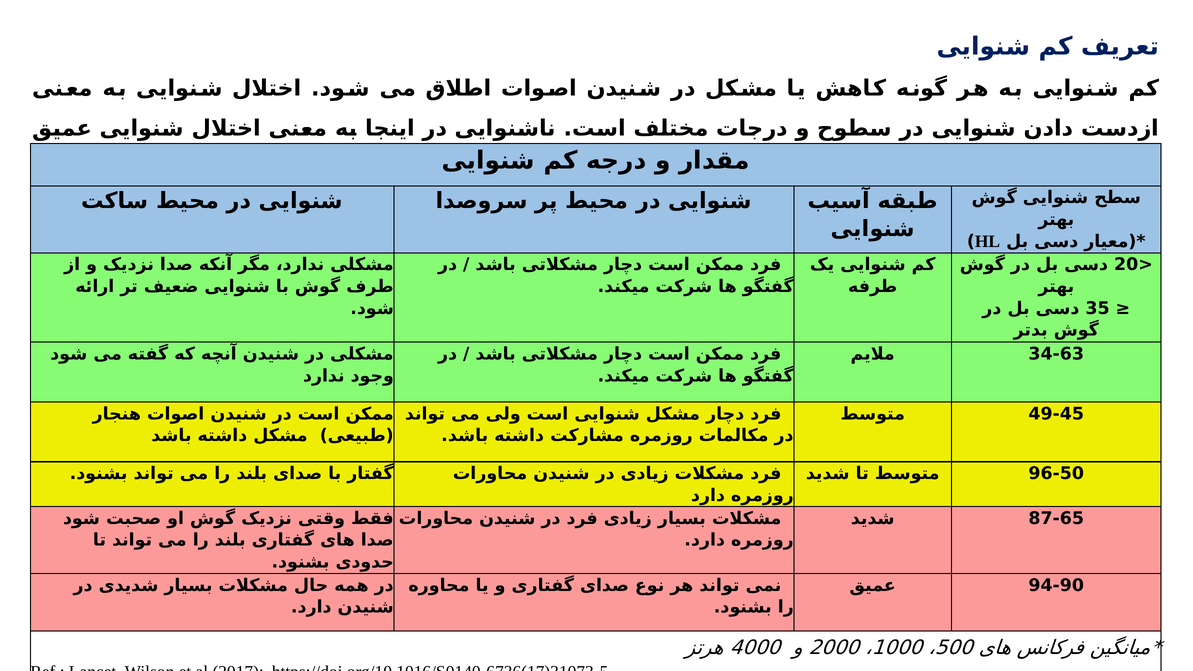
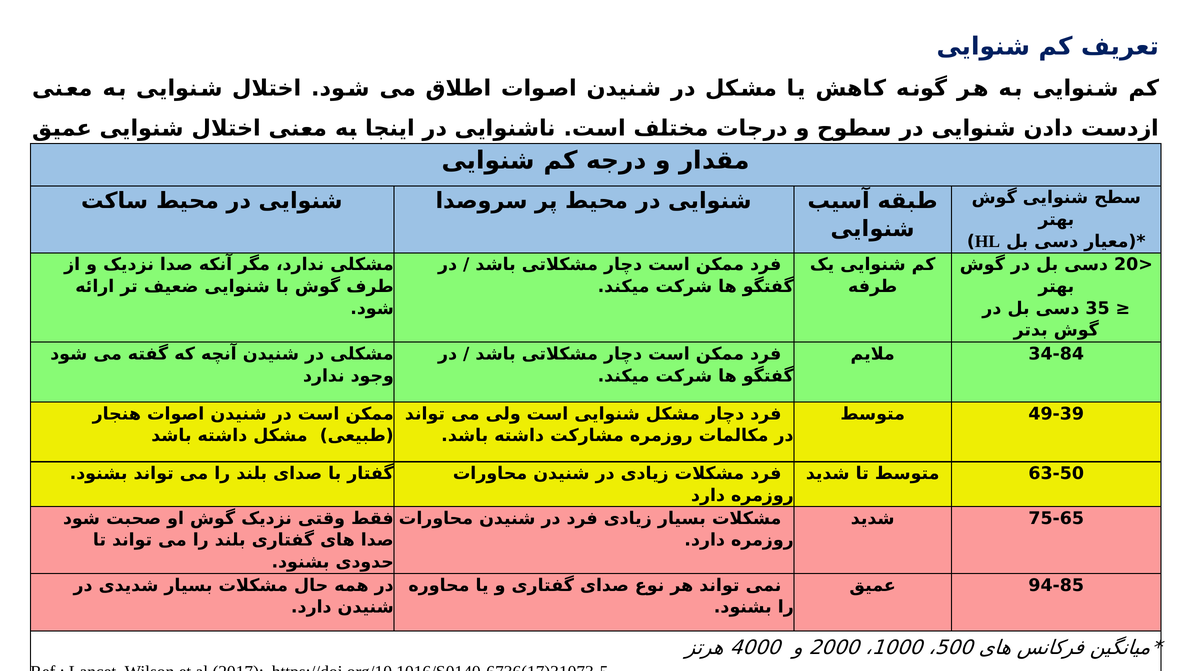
34-63: 34-63 -> 34-84 (1056, 354)
49-45: 49-45 -> 49-39 (1056, 414)
96-50: 96-50 -> 63-50 (1056, 474)
87-65: 87-65 -> 75-65 (1056, 518)
94-90: 94-90 -> 94-85 (1056, 585)
